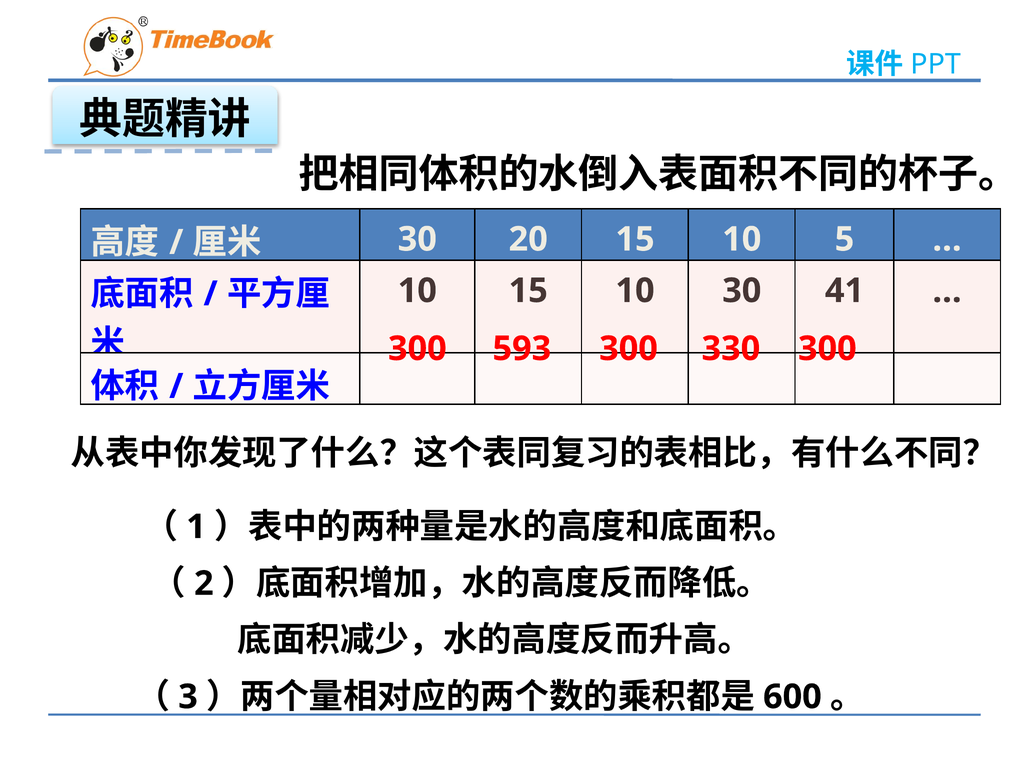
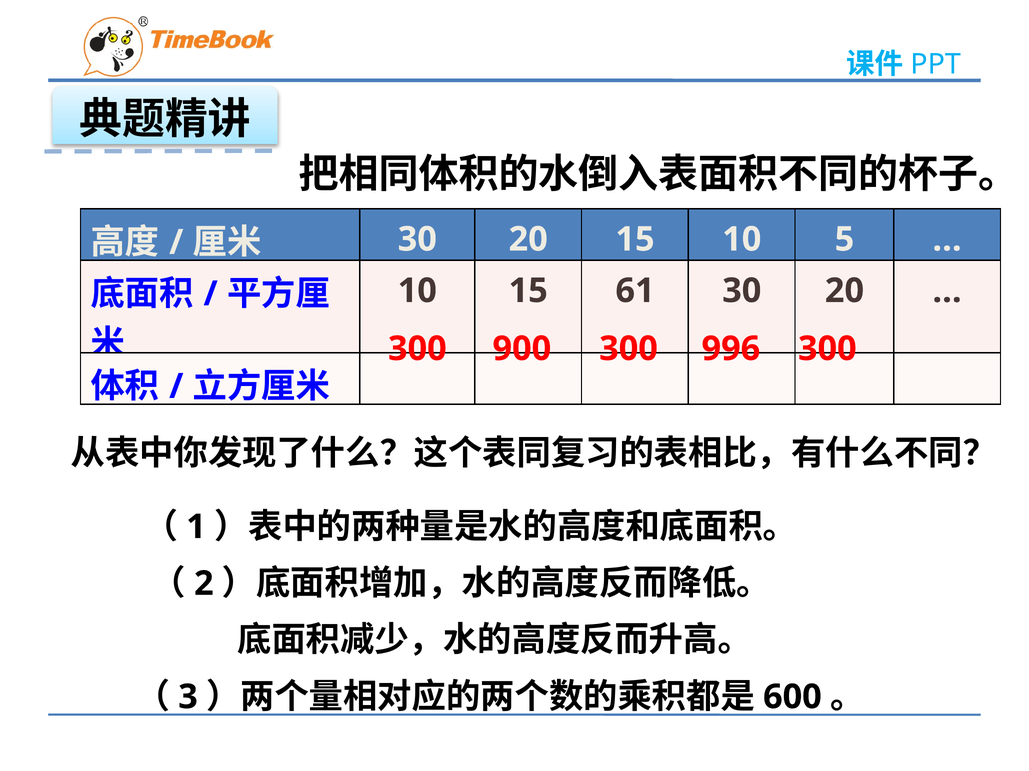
10 15 10: 10 -> 61 (635, 291)
41: 41 -> 20 (844, 291)
593: 593 -> 900 (522, 349)
330: 330 -> 996 (731, 349)
